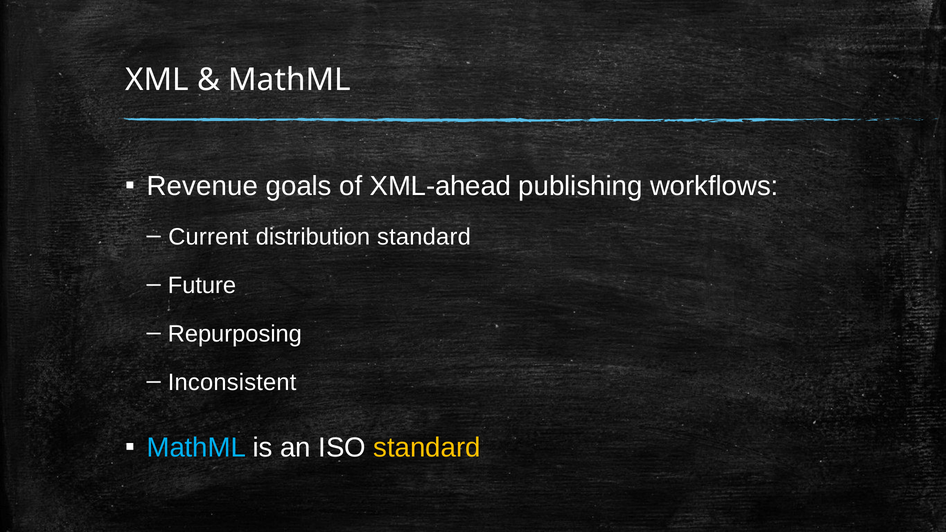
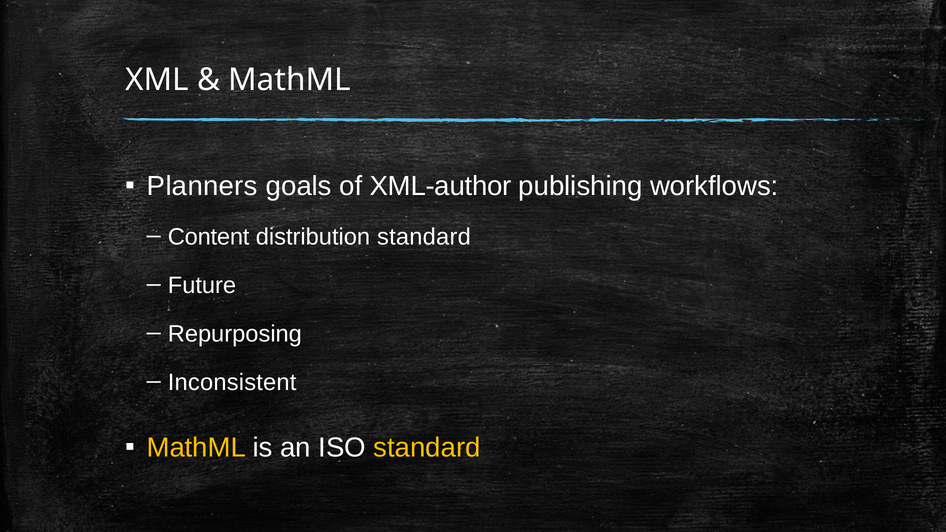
Revenue: Revenue -> Planners (202, 186)
XML-ahead: XML-ahead -> XML-author (441, 186)
Current: Current -> Content (209, 237)
MathML colour: light blue -> yellow (196, 448)
